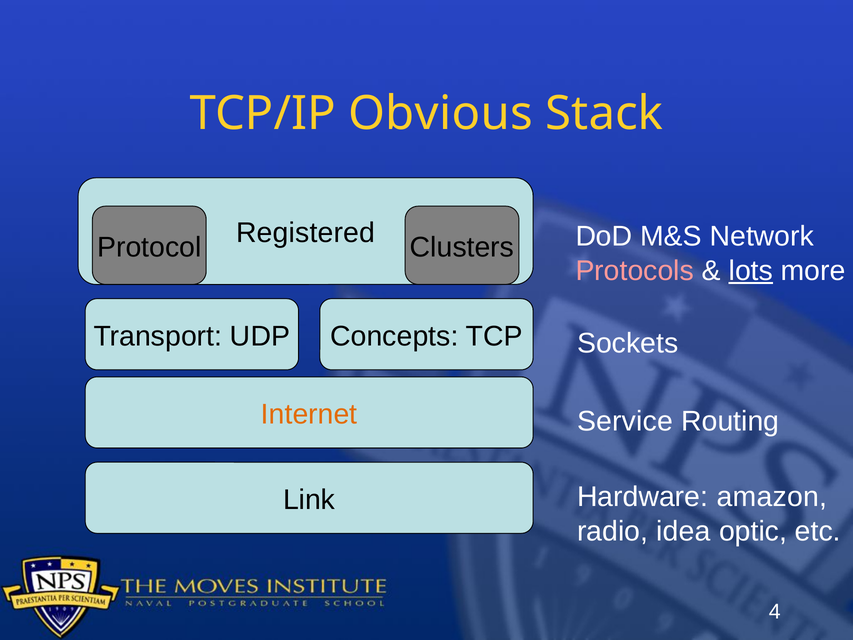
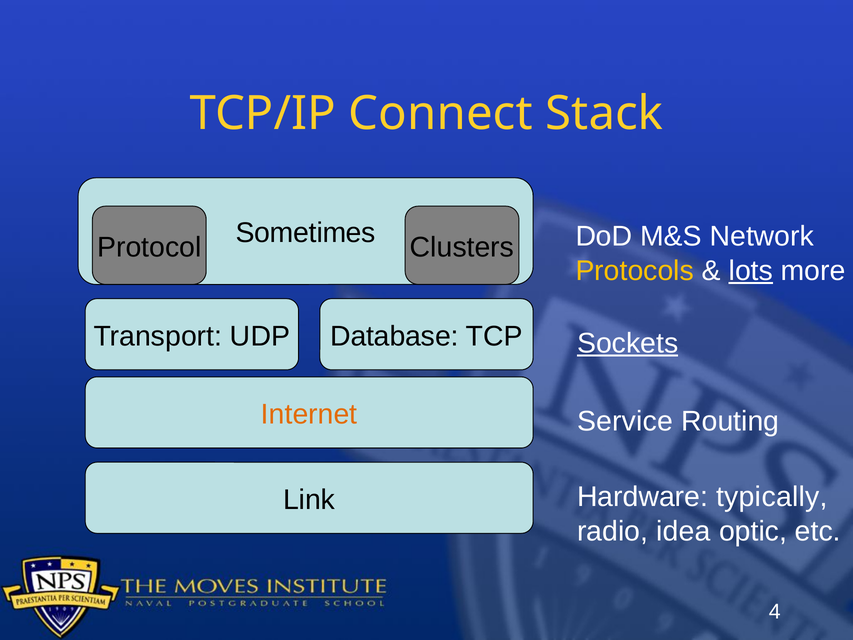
Obvious: Obvious -> Connect (441, 113)
Registered: Registered -> Sometimes (306, 233)
Protocols colour: pink -> yellow (635, 271)
Concepts: Concepts -> Database (394, 336)
Sockets underline: none -> present (628, 343)
amazon: amazon -> typically (772, 497)
